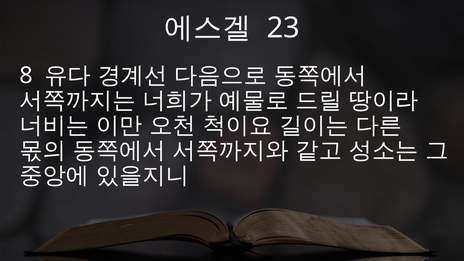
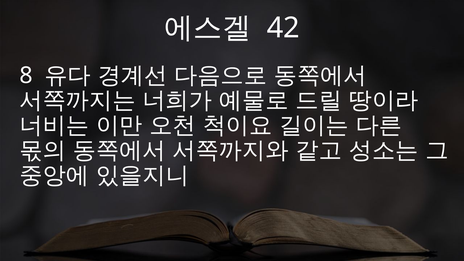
23: 23 -> 42 (283, 28)
